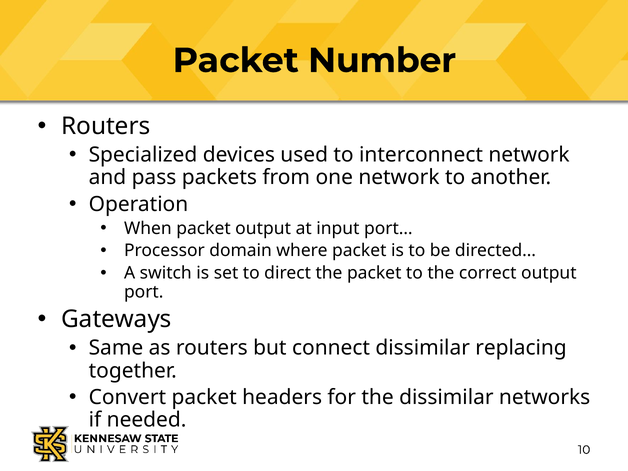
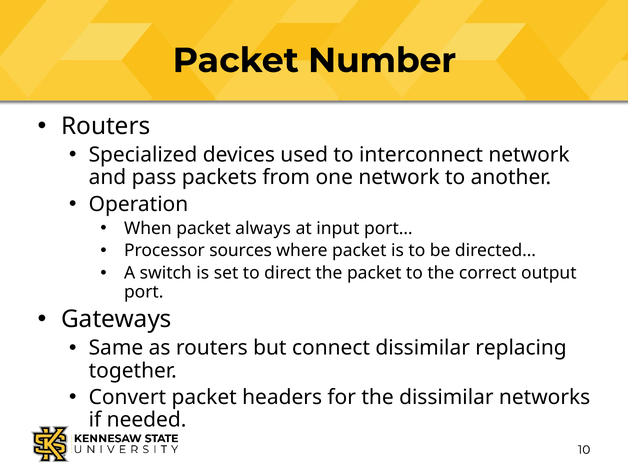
packet output: output -> always (263, 228)
domain: domain -> sources (241, 251)
